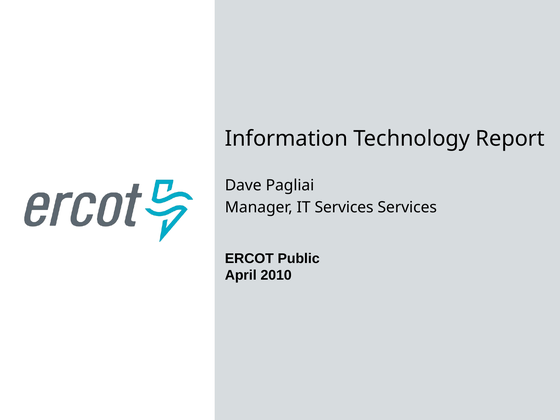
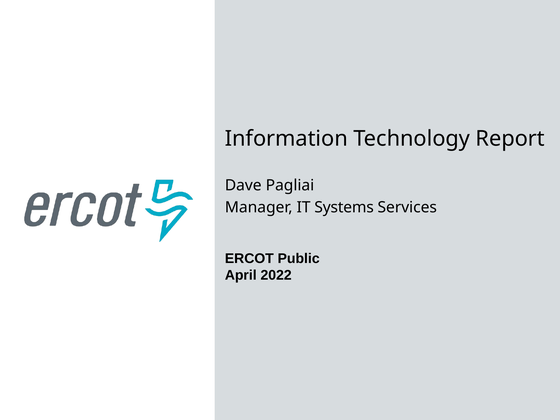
IT Services: Services -> Systems (344, 207)
2010: 2010 -> 2022 (276, 275)
